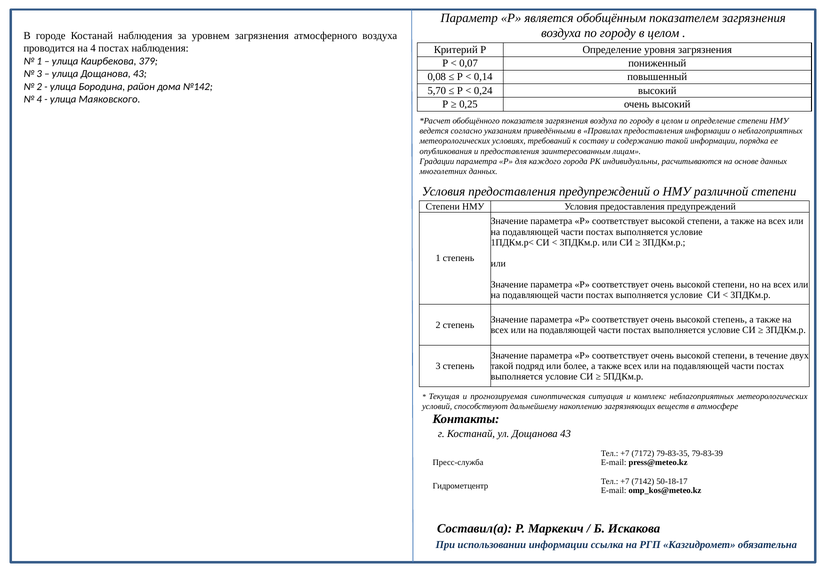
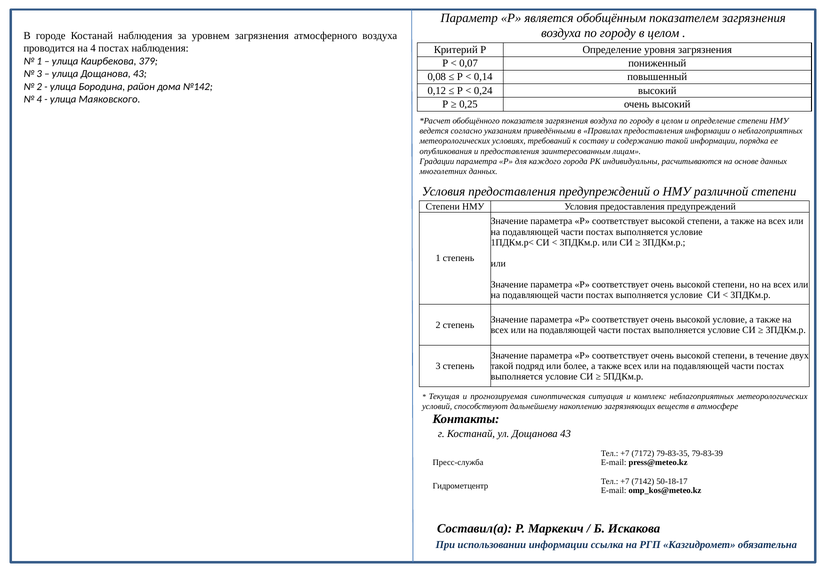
5,70: 5,70 -> 0,12 (437, 90)
высокой степень: степень -> условие (730, 319)
